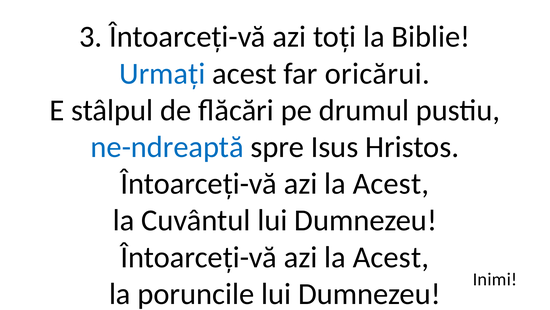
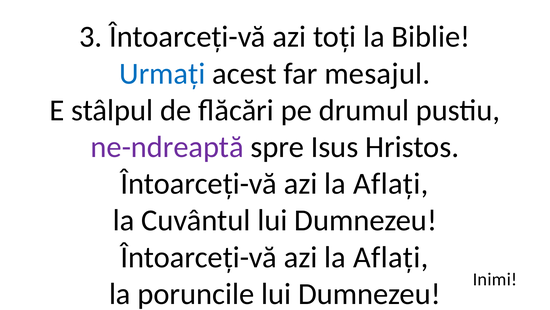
oricărui: oricărui -> mesajul (377, 73)
ne-ndreaptă colour: blue -> purple (167, 147)
Acest: Acest -> Aflați (391, 183)
Acest: Acest -> Aflați (391, 257)
